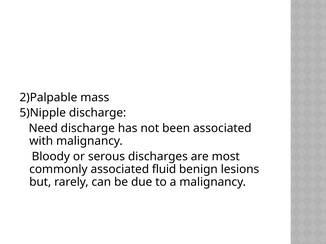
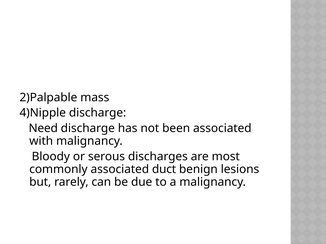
5)Nipple: 5)Nipple -> 4)Nipple (43, 113)
fluid: fluid -> duct (164, 170)
